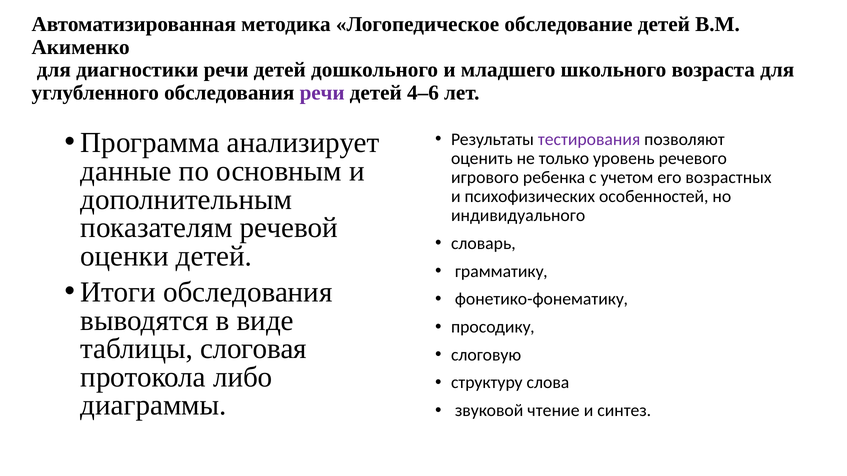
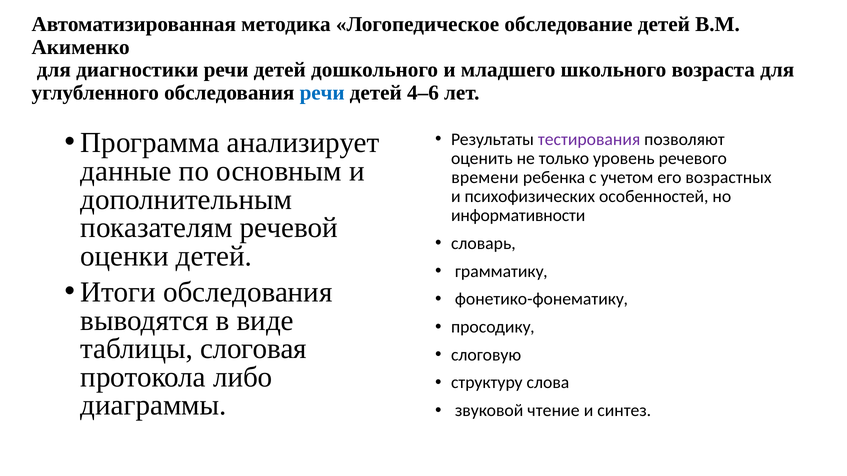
речи colour: purple -> blue (322, 93)
игрового: игрового -> времени (485, 178)
индивидуального: индивидуального -> информативности (518, 216)
